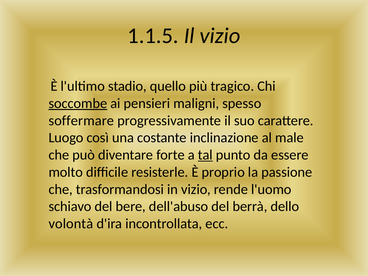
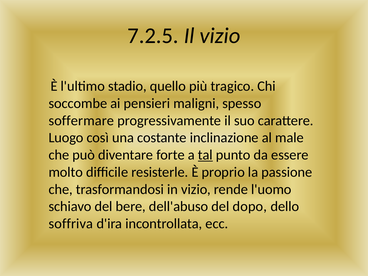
1.1.5: 1.1.5 -> 7.2.5 (153, 36)
soccombe underline: present -> none (78, 103)
berrà: berrà -> dopo (250, 206)
volontà: volontà -> soffriva (71, 224)
